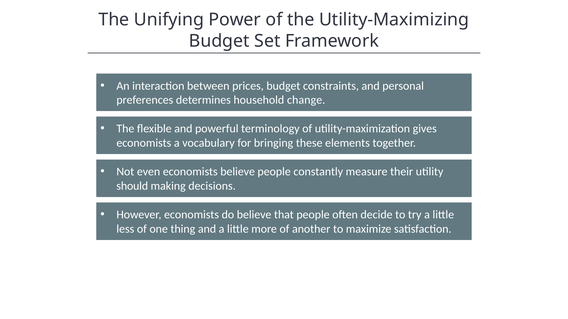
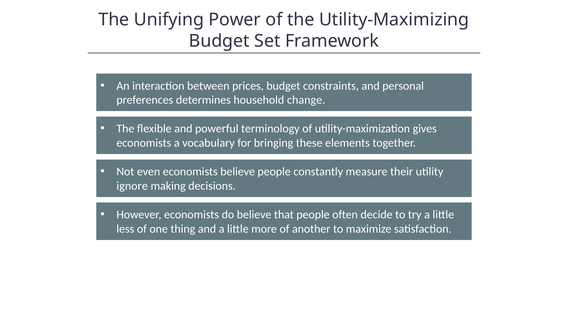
should: should -> ignore (132, 186)
